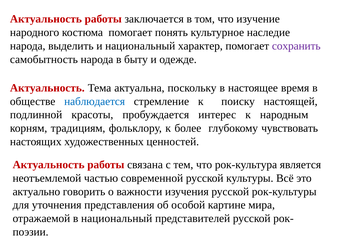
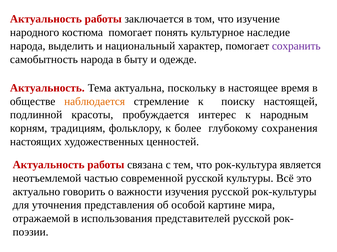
наблюдается colour: blue -> orange (95, 102)
чувствовать: чувствовать -> сохранения (290, 129)
в национальный: национальный -> использования (117, 219)
